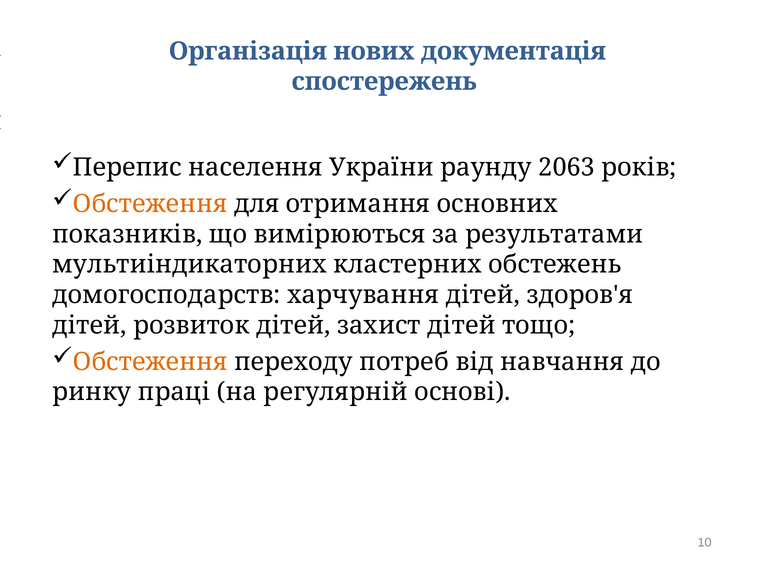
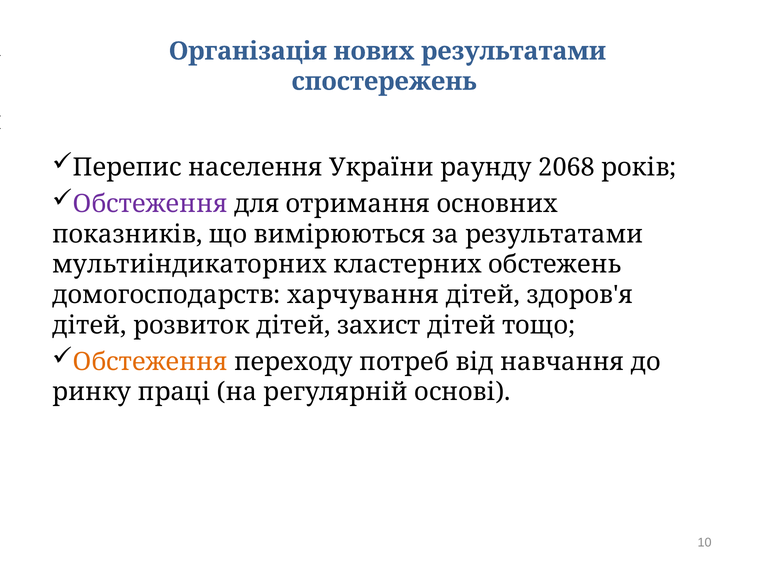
нових документація: документація -> результатами (514, 51)
2063: 2063 -> 2068 (567, 167)
Обстеження colour: orange -> purple (150, 204)
